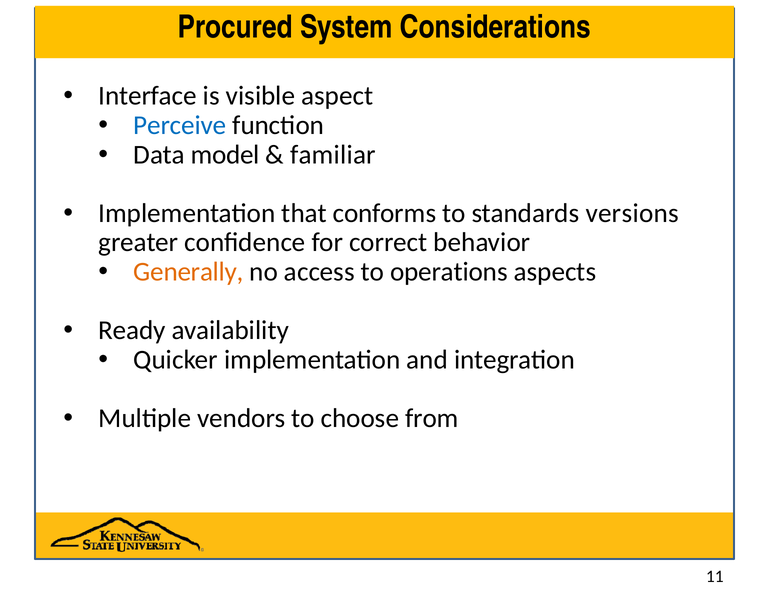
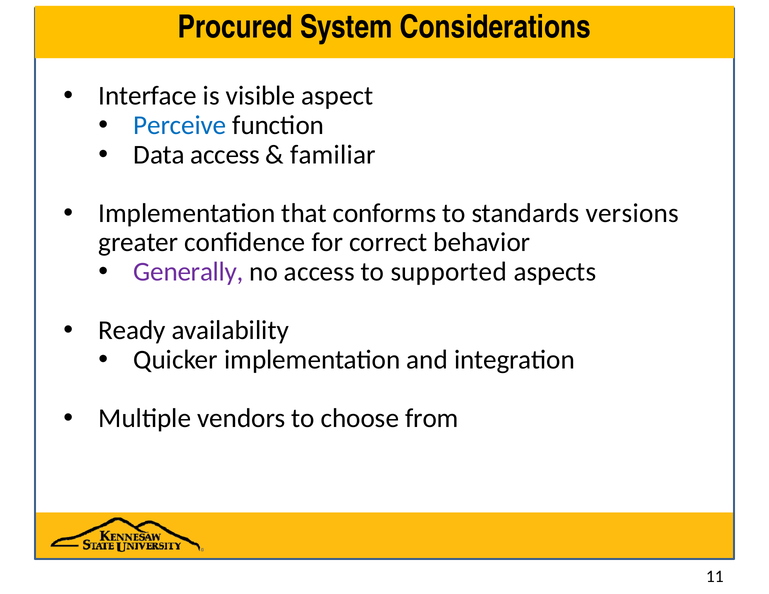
Data model: model -> access (225, 155)
Generally colour: orange -> purple (188, 272)
operations: operations -> supported (449, 272)
